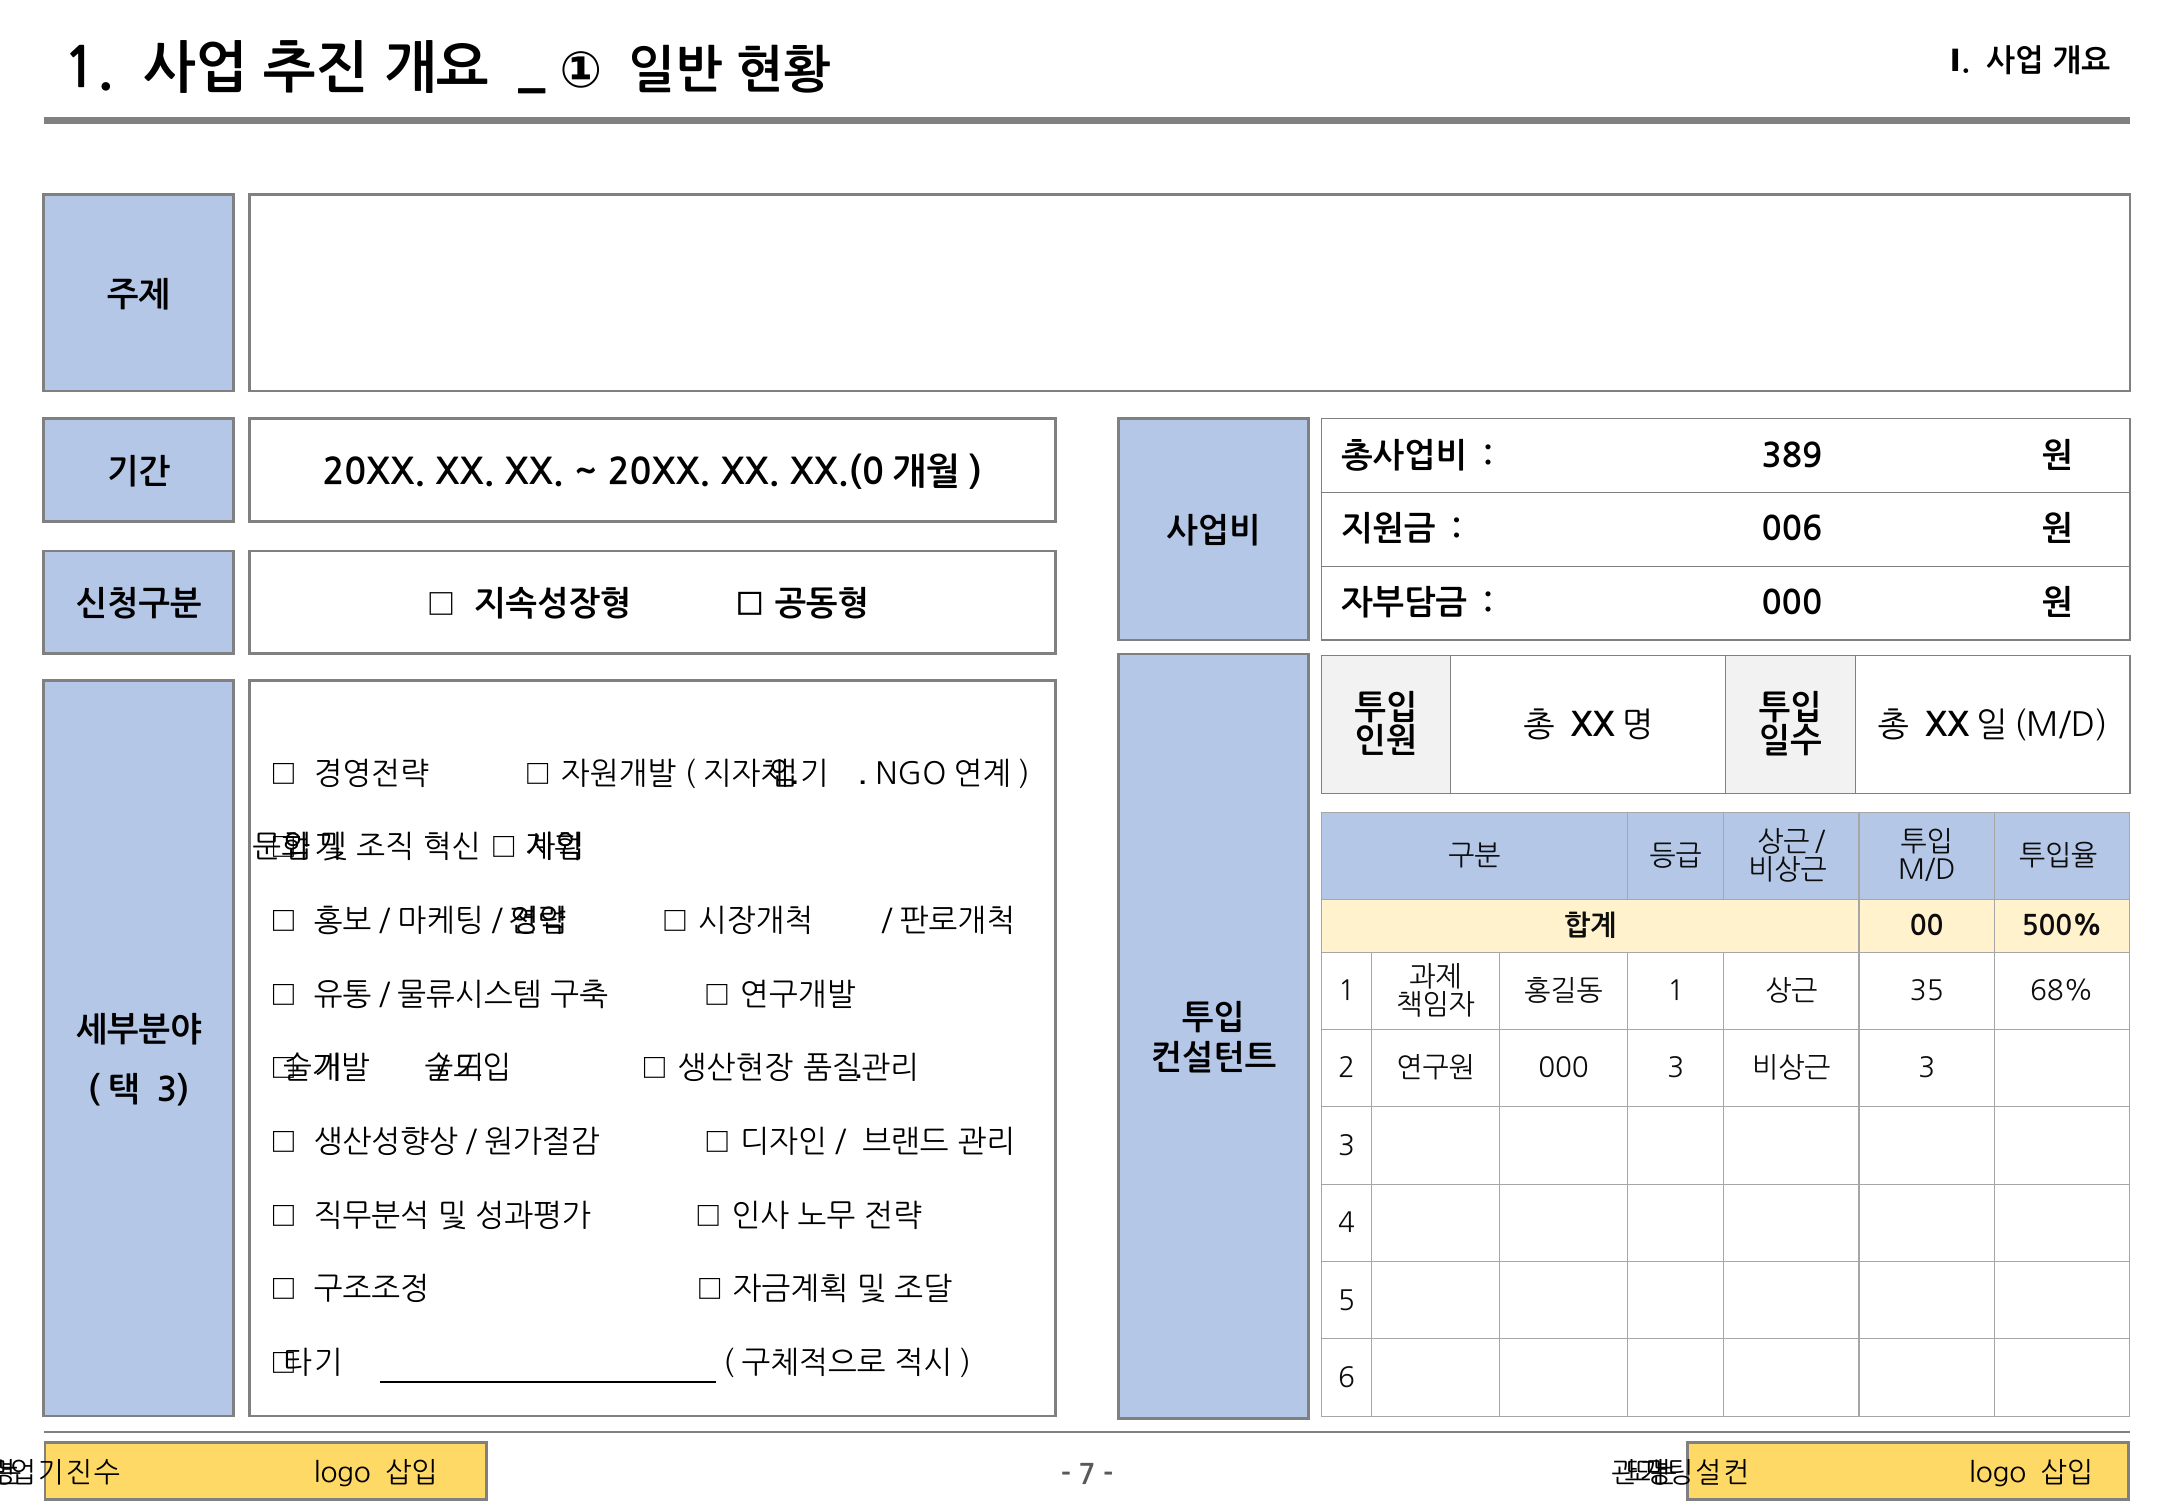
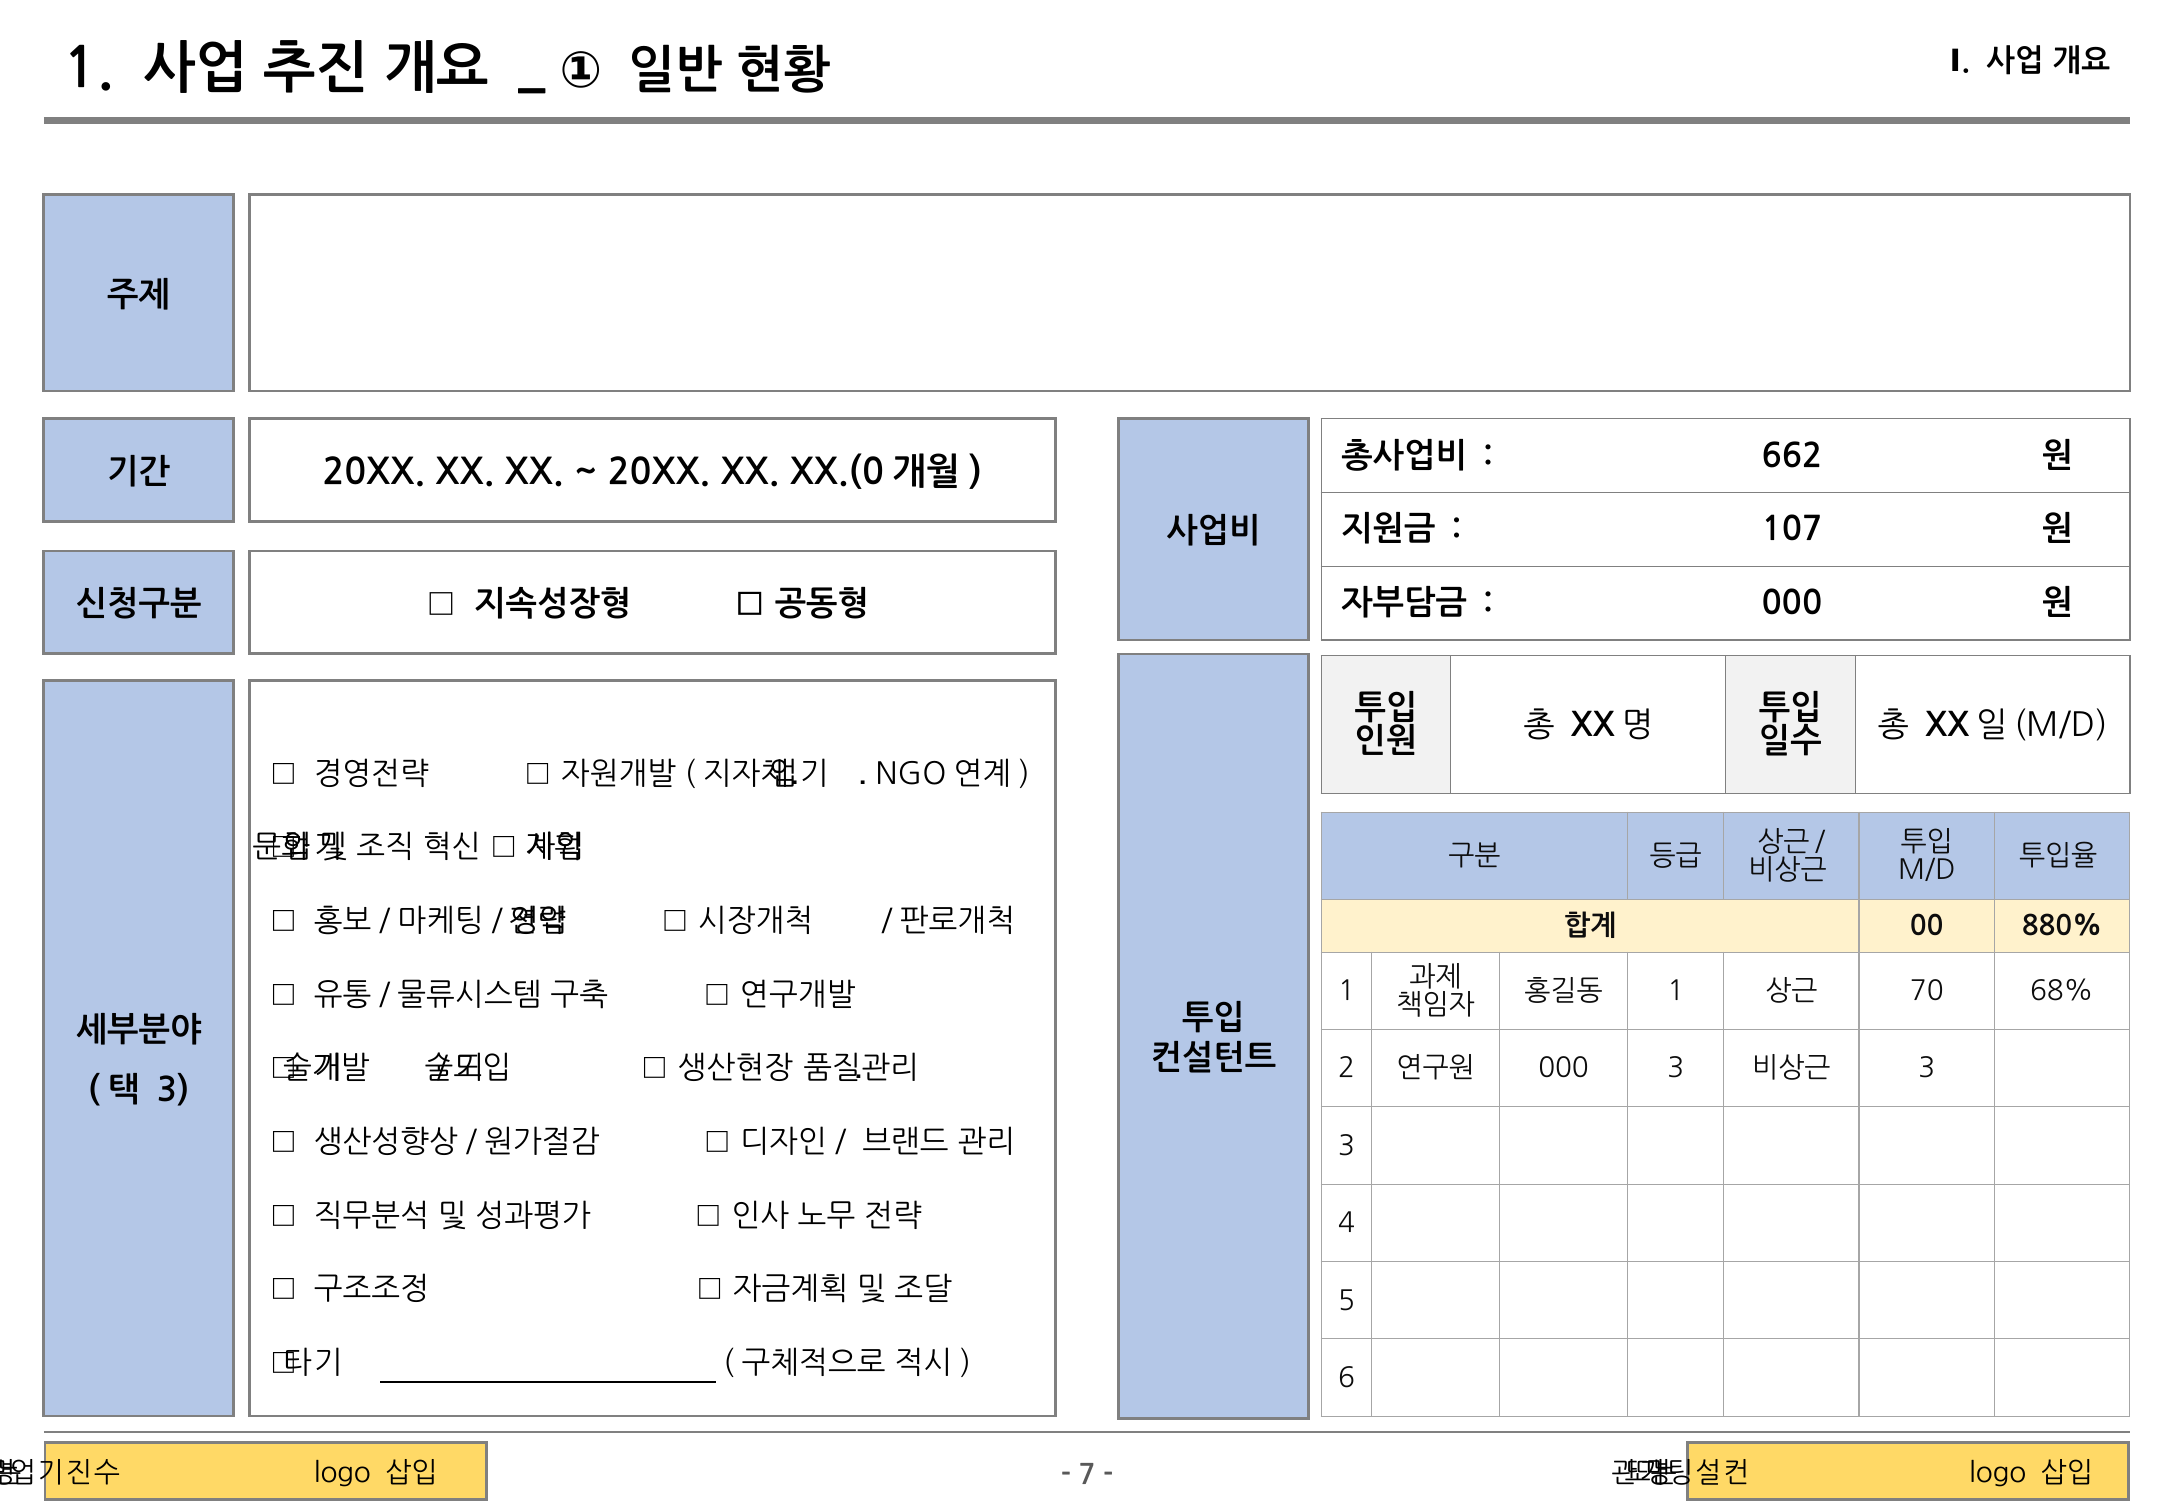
389: 389 -> 662 (1792, 456)
006: 006 -> 107 (1792, 530)
500%: 500% -> 880% (2062, 926)
35: 35 -> 70 (1927, 991)
